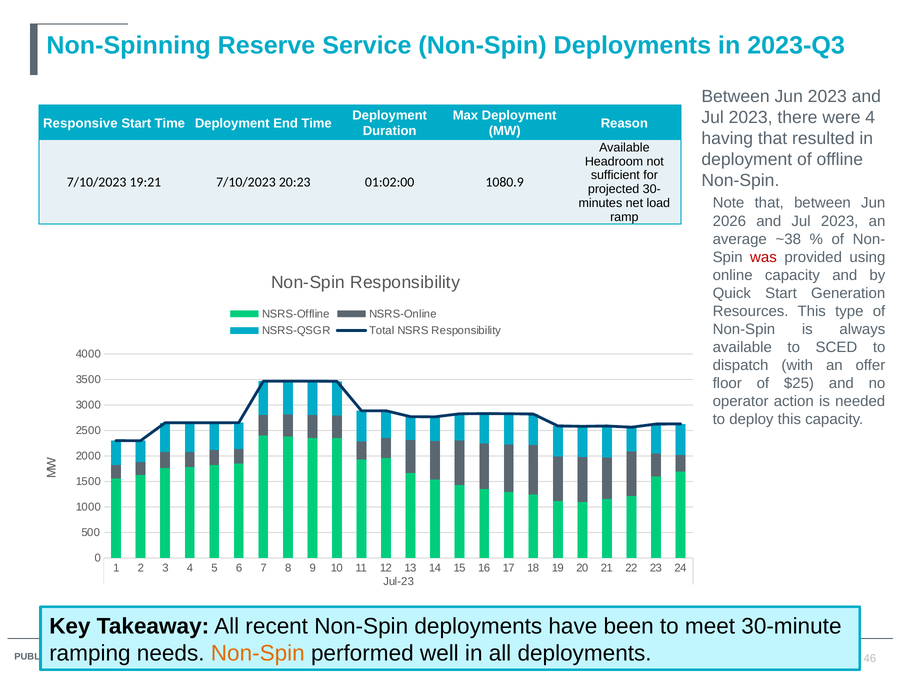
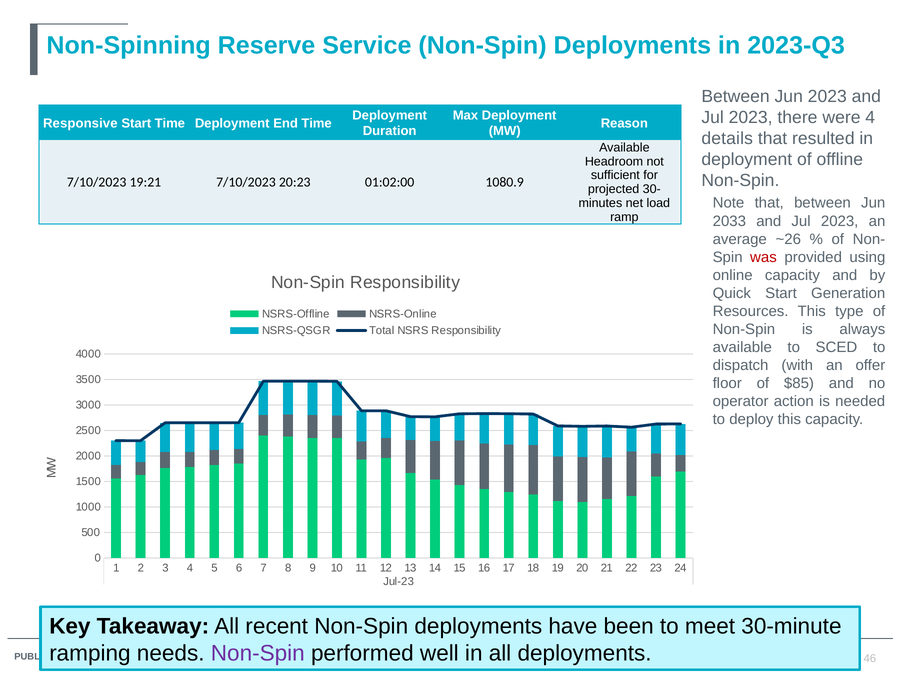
having: having -> details (727, 139)
2026: 2026 -> 2033 (729, 221)
~38: ~38 -> ~26 (788, 239)
$25: $25 -> $85 (799, 384)
Non-Spin colour: orange -> purple (258, 654)
